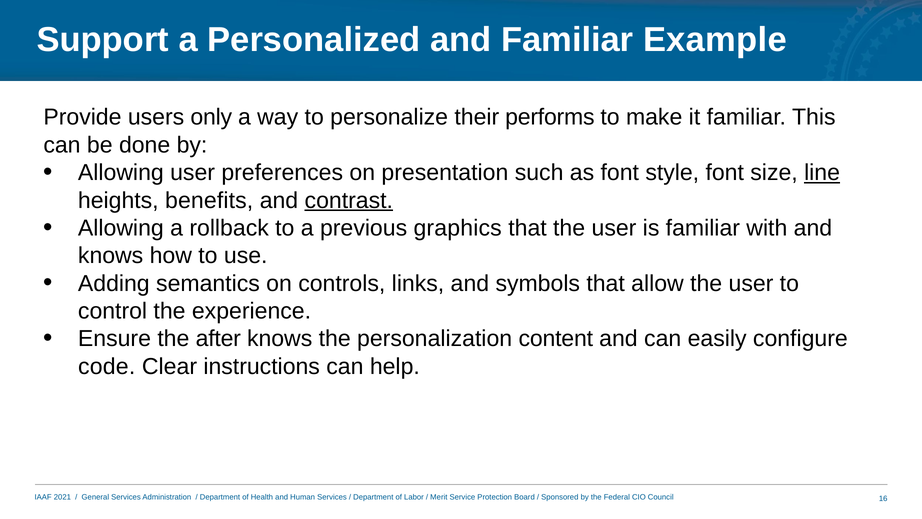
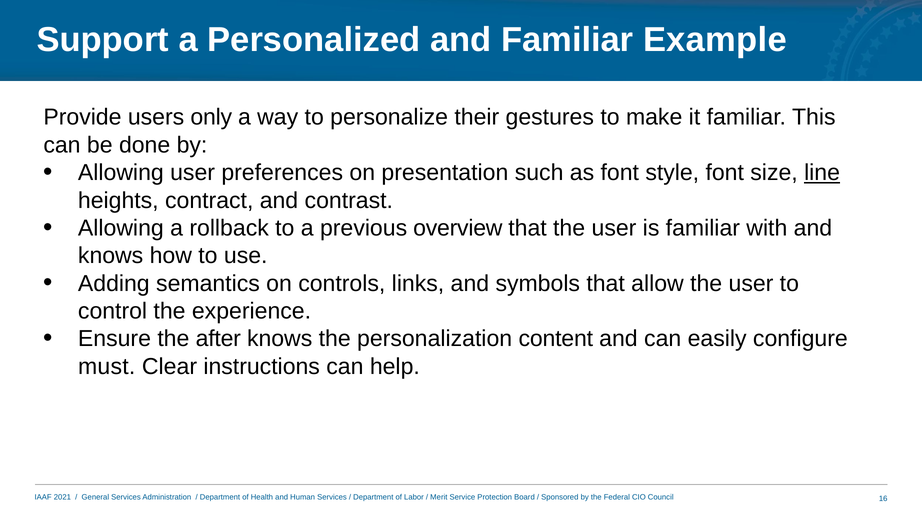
performs: performs -> gestures (550, 117)
benefits: benefits -> contract (209, 200)
contrast underline: present -> none (349, 200)
graphics: graphics -> overview (458, 228)
code: code -> must (107, 366)
